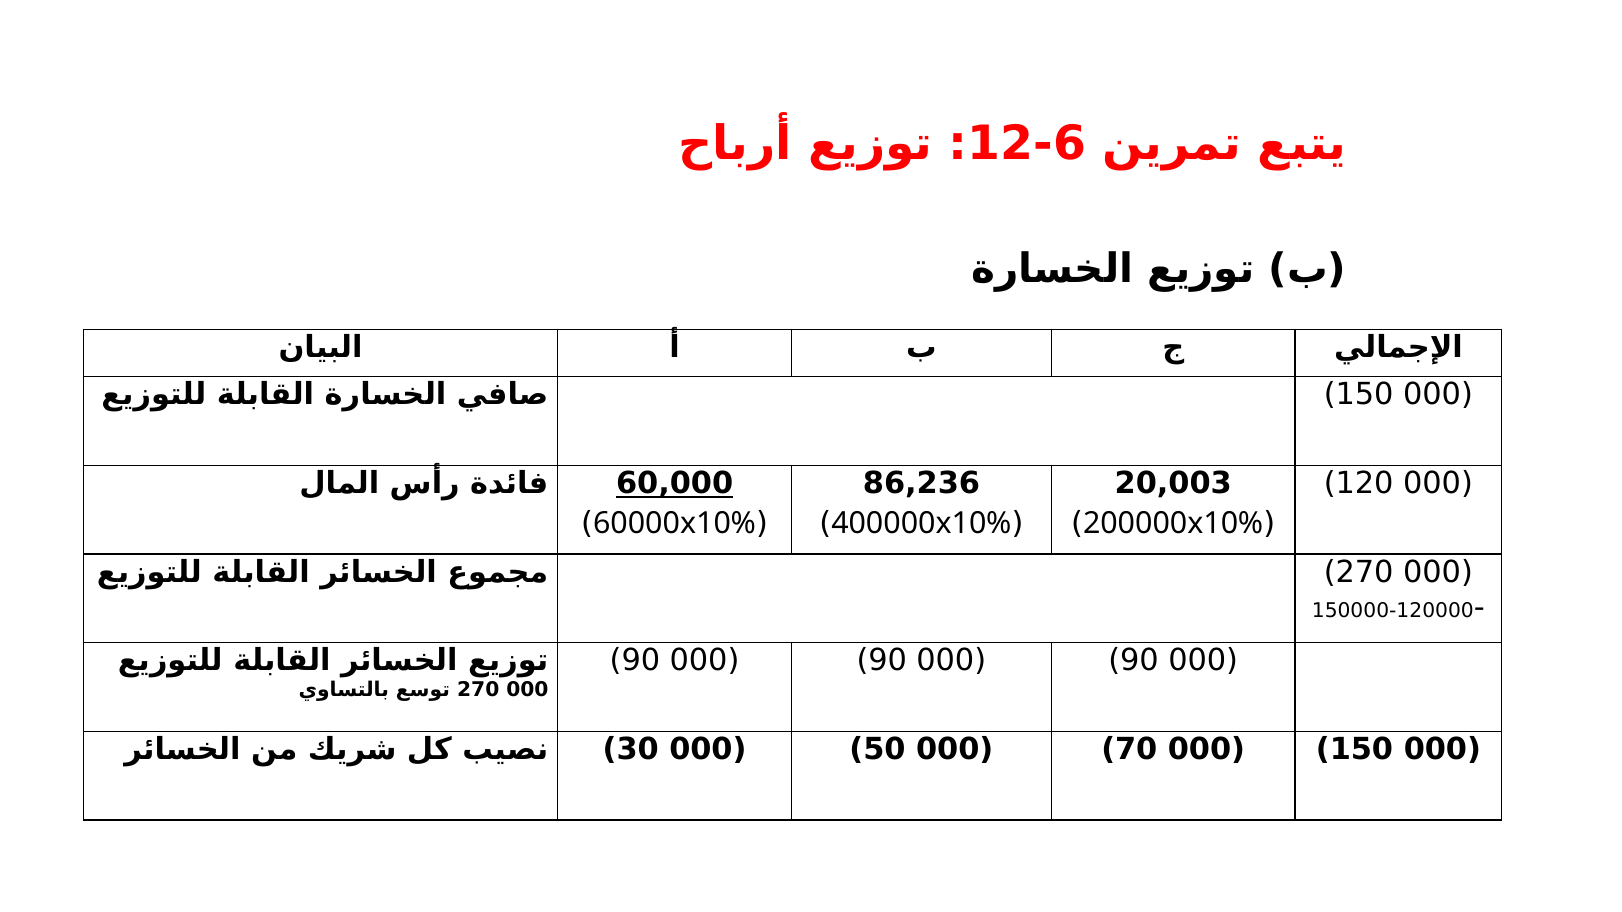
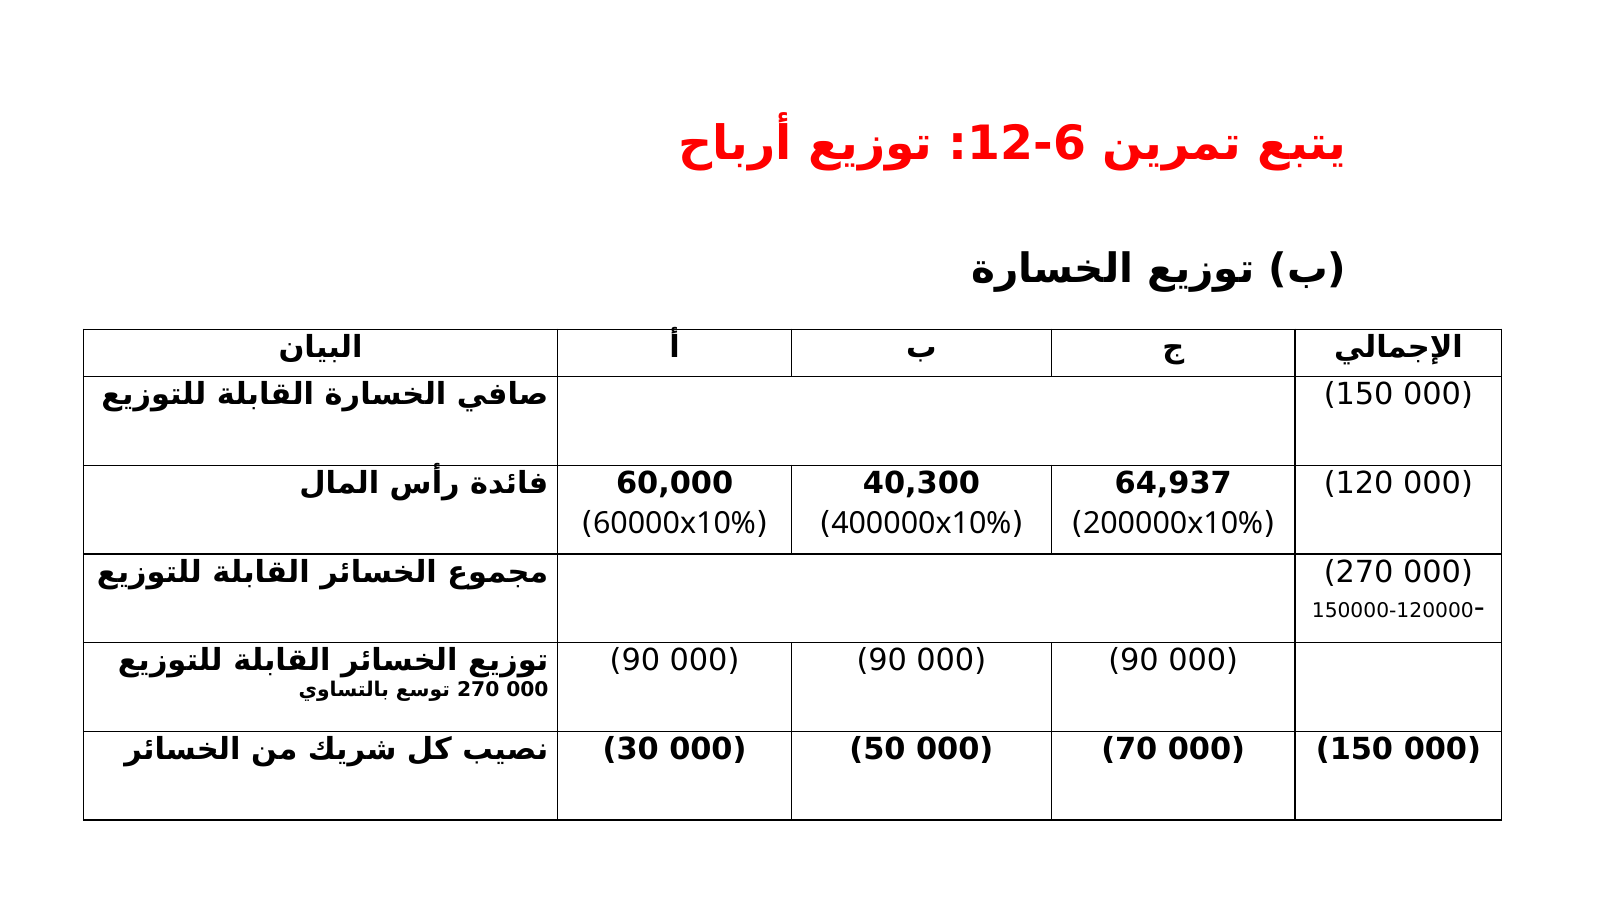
60,000 underline: present -> none (675, 484)
86,236: 86,236 -> 40,300 (921, 484)
20,003: 20,003 -> 64,937 (1173, 484)
